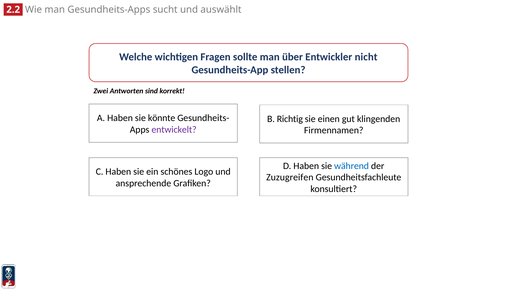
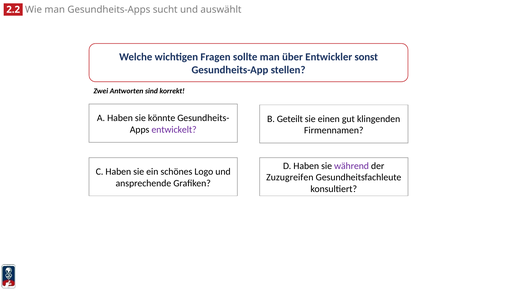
nicht: nicht -> sonst (366, 57)
Richtig: Richtig -> Geteilt (290, 119)
während colour: blue -> purple (352, 166)
